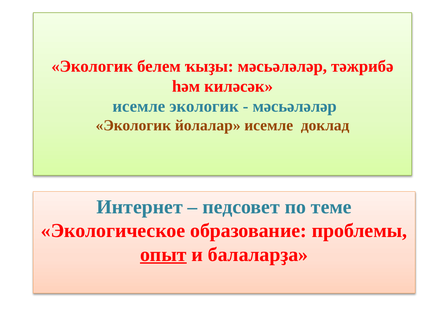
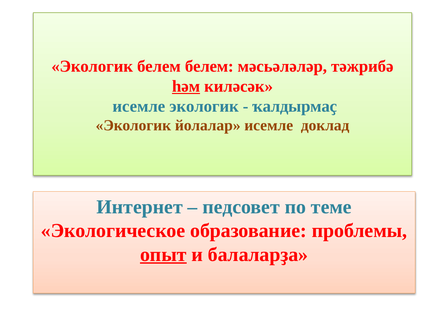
белем ҡыҙы: ҡыҙы -> белем (209, 66)
һәм underline: none -> present (186, 86)
мәсьәләләр: мәсьәләләр -> ҡалдырмаҫ (295, 106)
